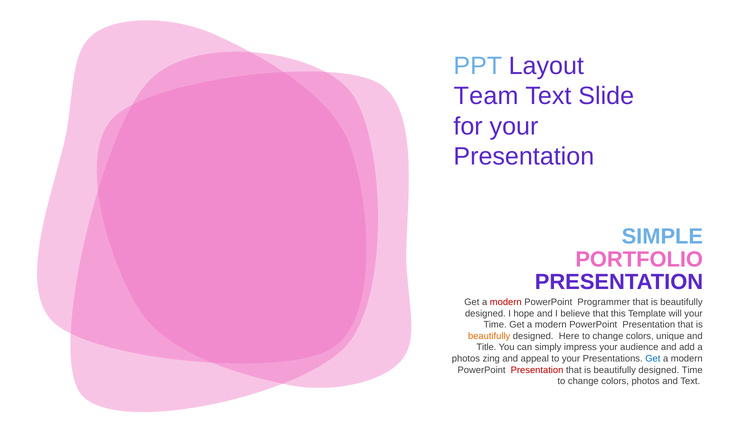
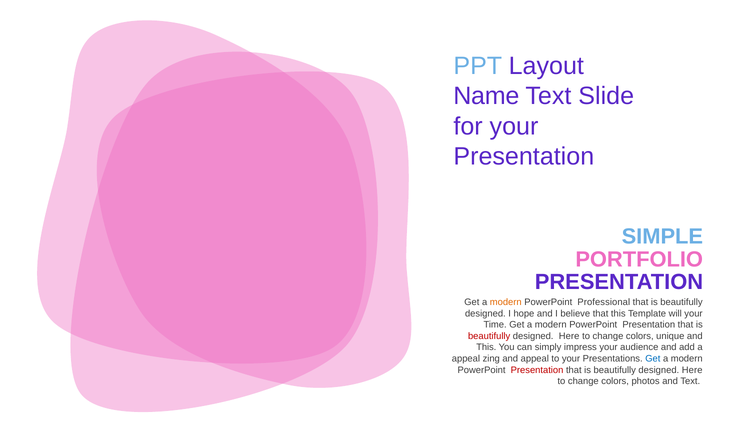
Team: Team -> Name (486, 96)
modern colour: red -> orange (506, 302)
Programmer: Programmer -> Professional (604, 302)
beautifully colour: orange -> red (489, 336)
Title: Title -> This (486, 347)
photos: photos -> appeal (466, 359)
Time: Time -> Here (692, 370)
